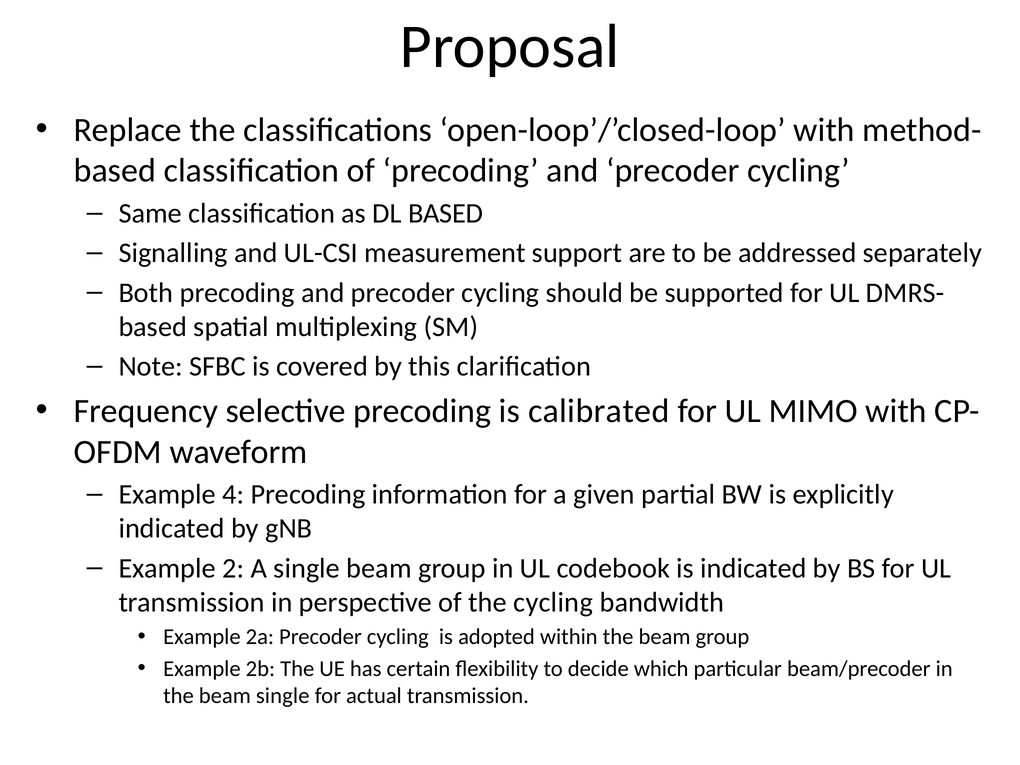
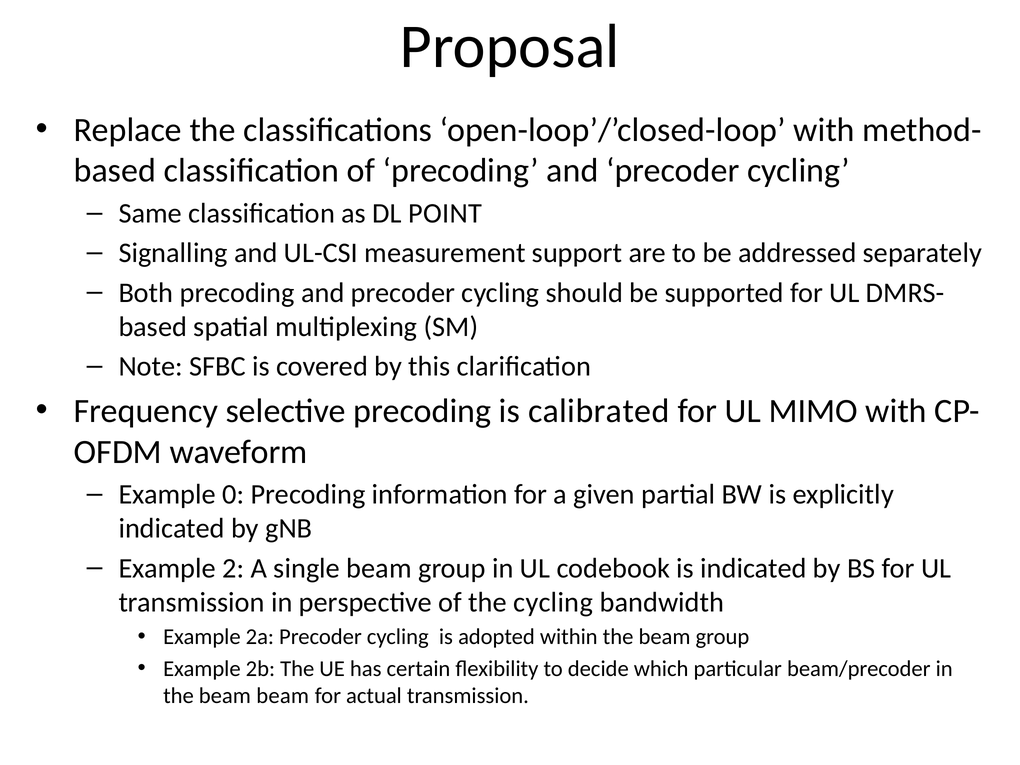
DL BASED: BASED -> POINT (445, 213)
4: 4 -> 0 (233, 494)
beam single: single -> beam (283, 696)
